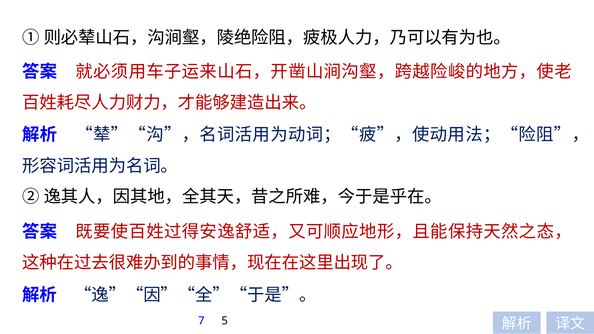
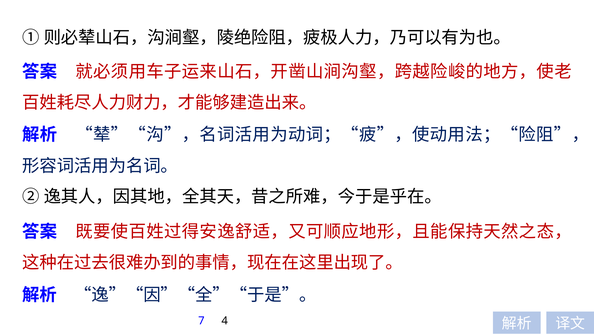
5: 5 -> 4 (225, 321)
